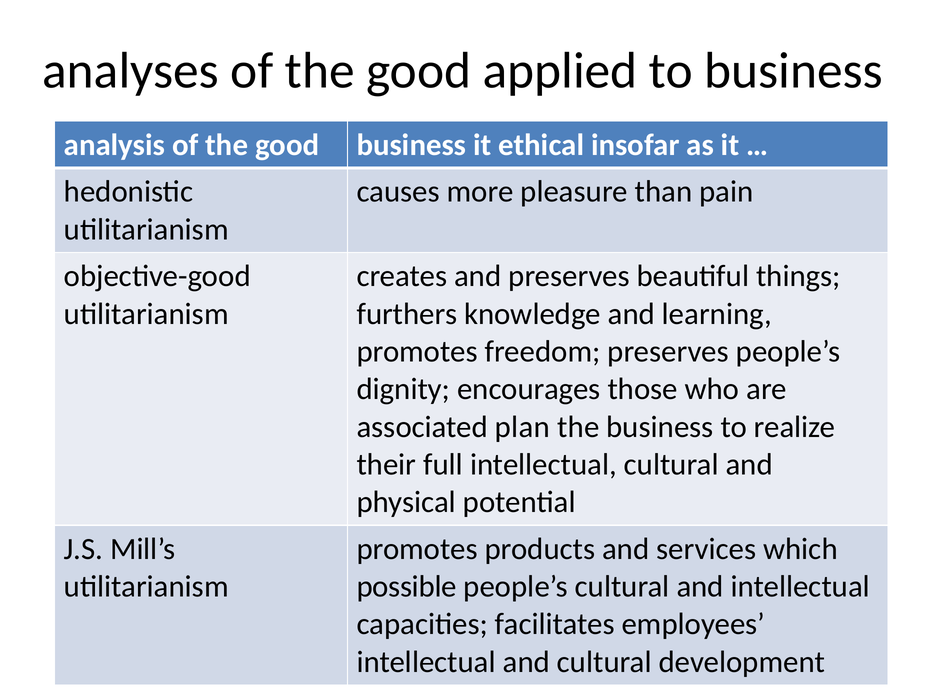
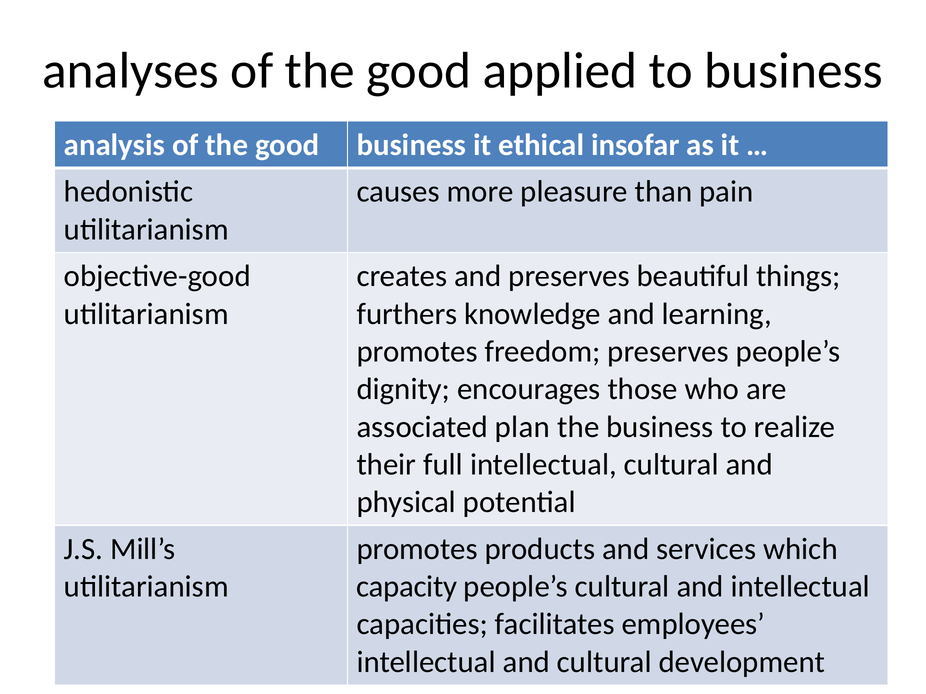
possible: possible -> capacity (407, 587)
